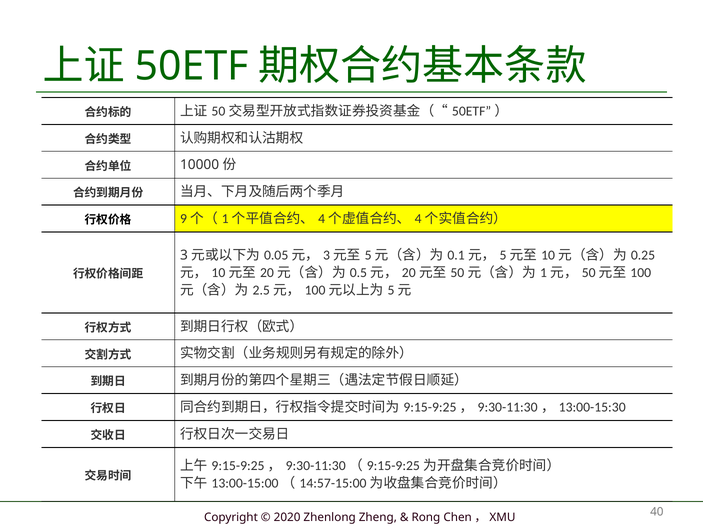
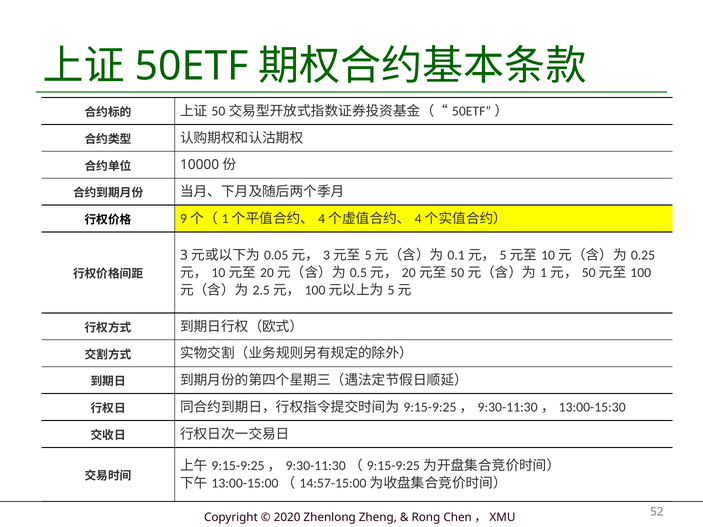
40: 40 -> 52 (657, 512)
